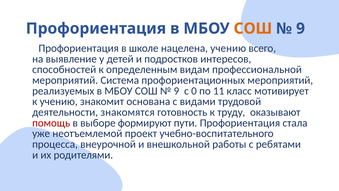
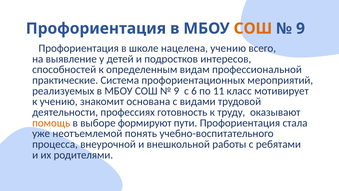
мероприятий: мероприятий -> практические (65, 80)
0: 0 -> 6 (194, 91)
знакомятся: знакомятся -> профессиях (128, 112)
помощь colour: red -> orange (51, 123)
проект: проект -> понять (141, 133)
